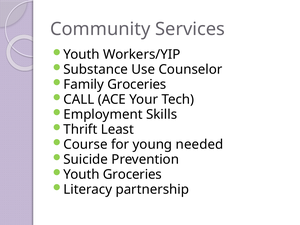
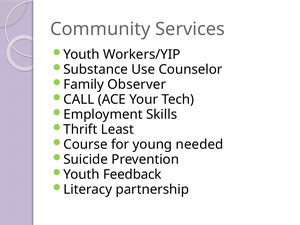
Family Groceries: Groceries -> Observer (137, 84)
Youth Groceries: Groceries -> Feedback (132, 174)
